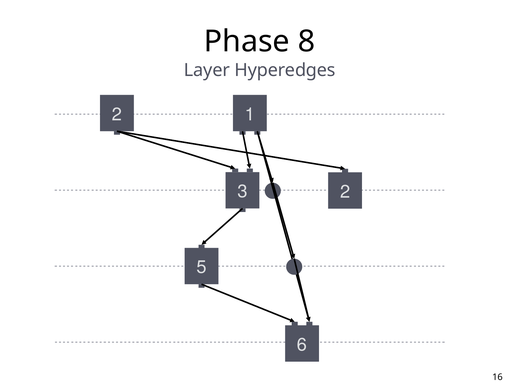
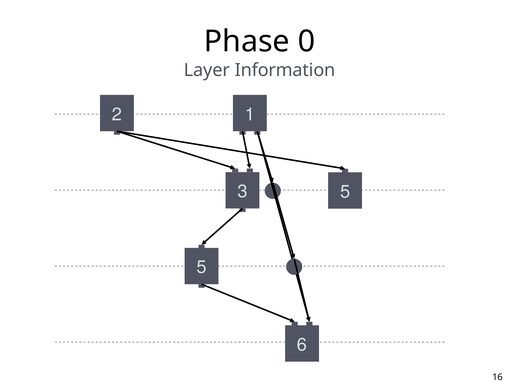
8: 8 -> 0 (306, 41)
Hyperedges: Hyperedges -> Information (285, 70)
3 2: 2 -> 5 (345, 192)
